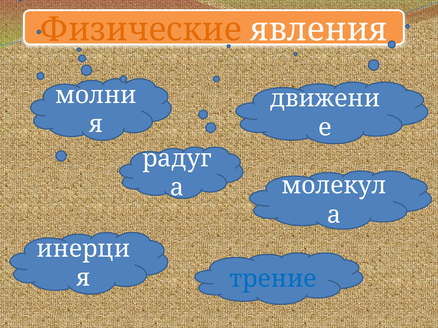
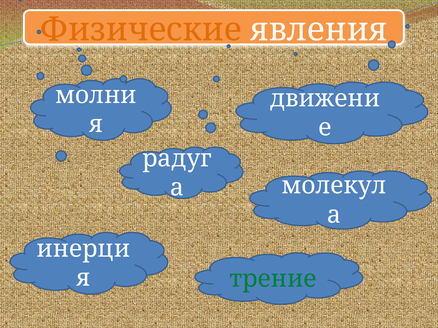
трение colour: blue -> green (273, 279)
